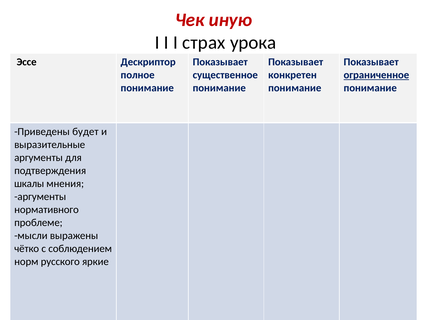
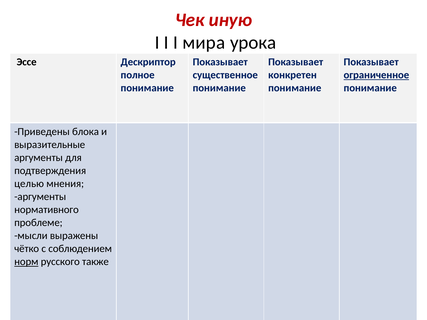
страх: страх -> мира (204, 43)
будет: будет -> блока (86, 132)
шкалы: шкалы -> целью (29, 184)
норм underline: none -> present (26, 262)
яркие: яркие -> также (95, 262)
